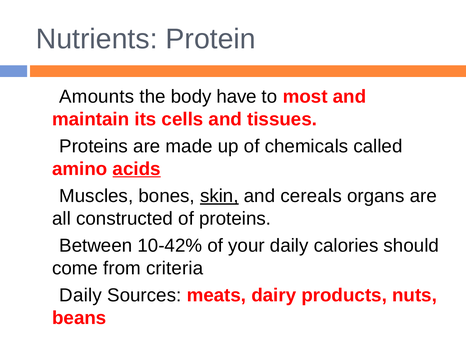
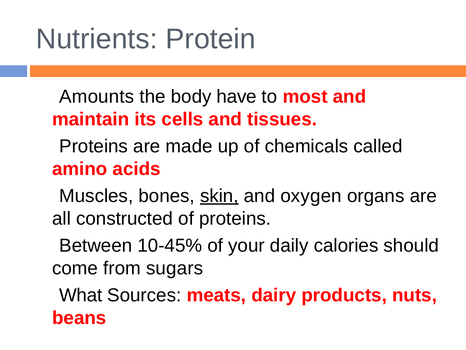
acids underline: present -> none (137, 169)
cereals: cereals -> oxygen (311, 196)
10-42%: 10-42% -> 10-45% (170, 245)
criteria: criteria -> sugars (175, 268)
Daily: Daily -> What (81, 295)
